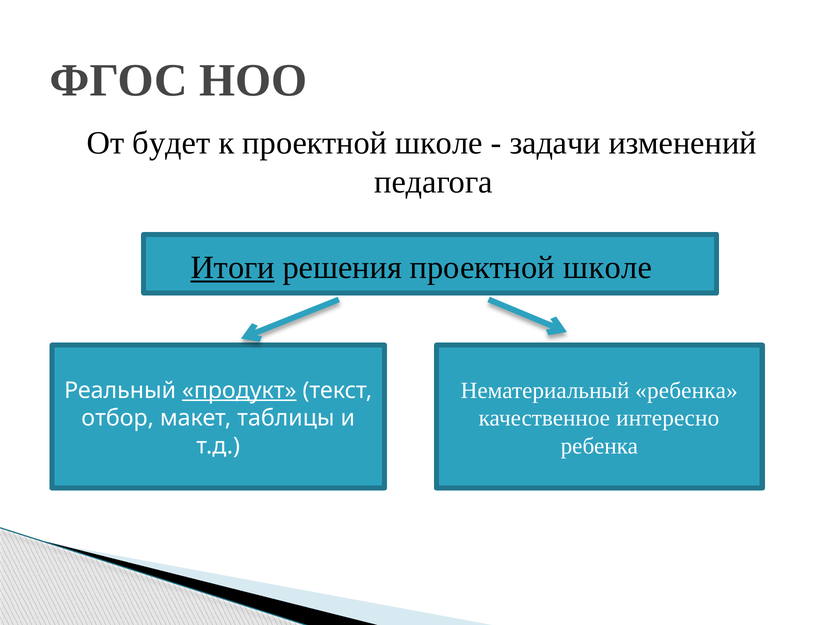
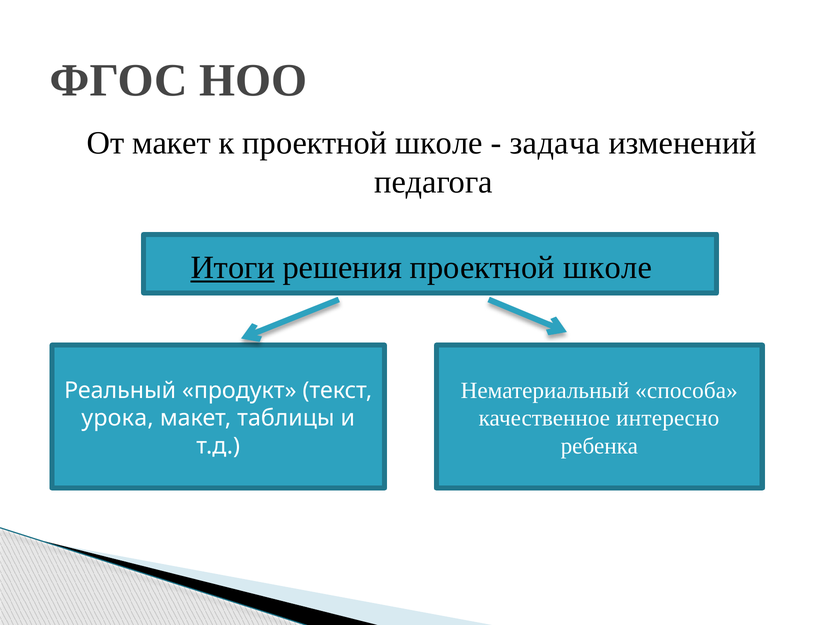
От будет: будет -> макет (172, 143)
задачи: задачи -> задача (555, 143)
Нематериальный ребенка: ребенка -> способа (687, 391)
продукт underline: present -> none (239, 391)
отбор: отбор -> урока (118, 419)
